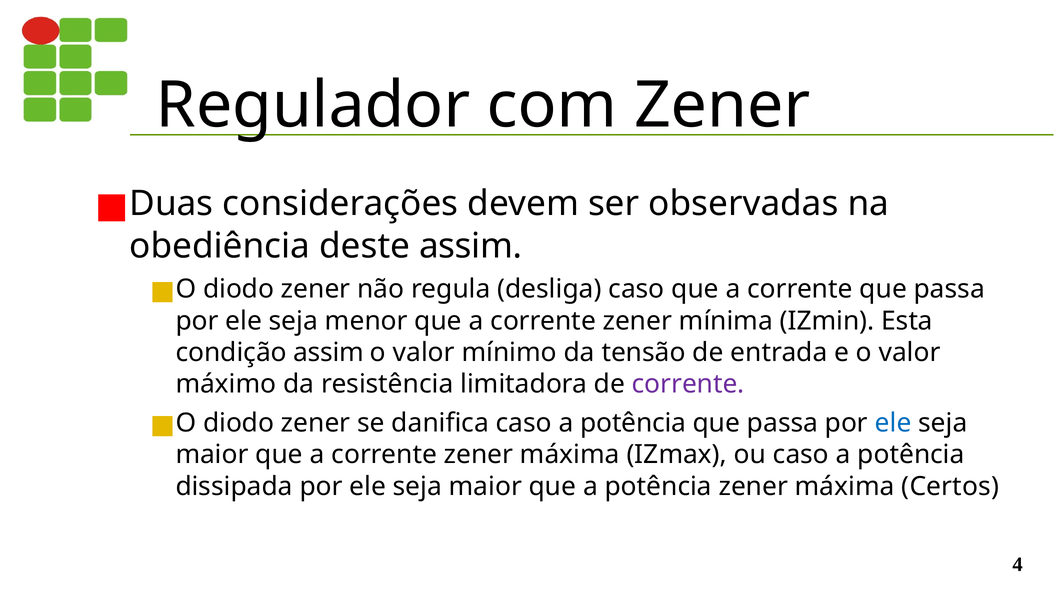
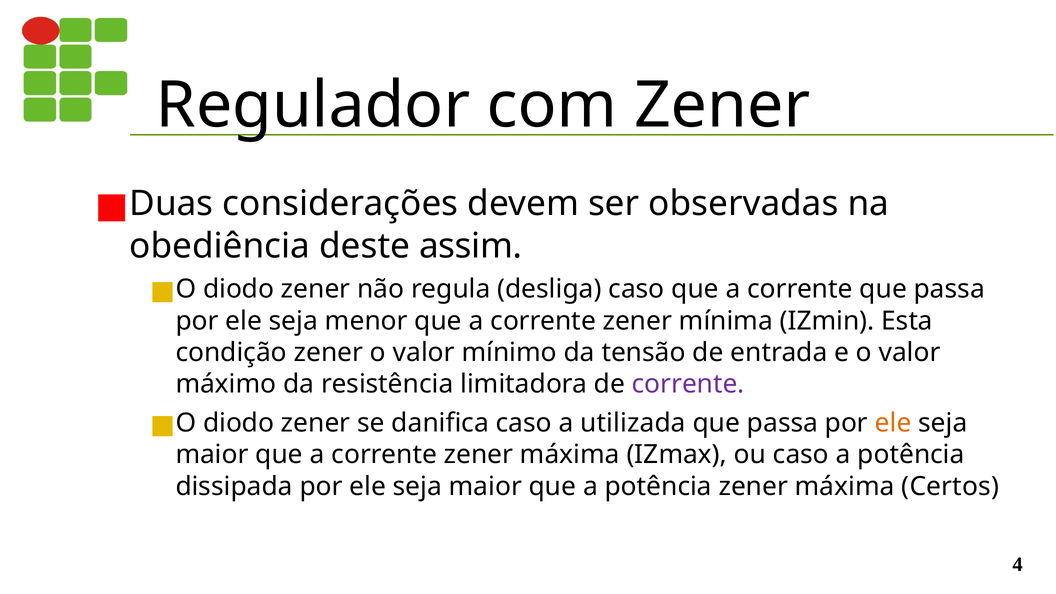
condição assim: assim -> zener (328, 353)
danifica caso a potência: potência -> utilizada (633, 423)
ele colour: blue -> orange (893, 423)
